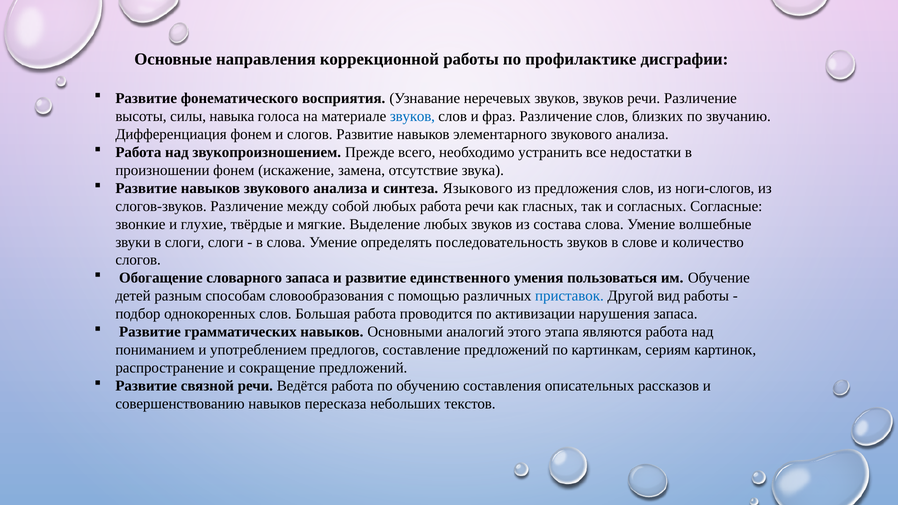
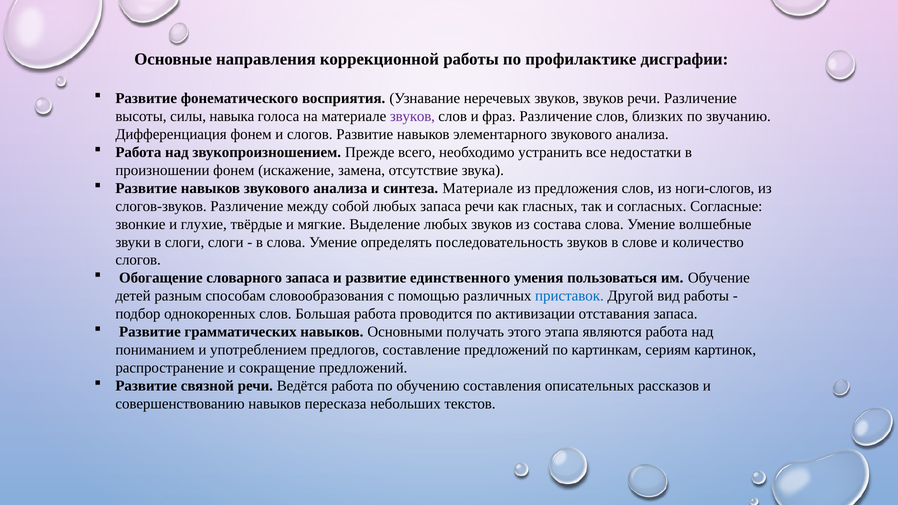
звуков colour: blue -> purple (412, 116)
синтеза Языкового: Языкового -> Материале (478, 188)
любых работа: работа -> запаса (441, 206)
нарушения: нарушения -> отставания (614, 314)
аналогий: аналогий -> получать (475, 332)
